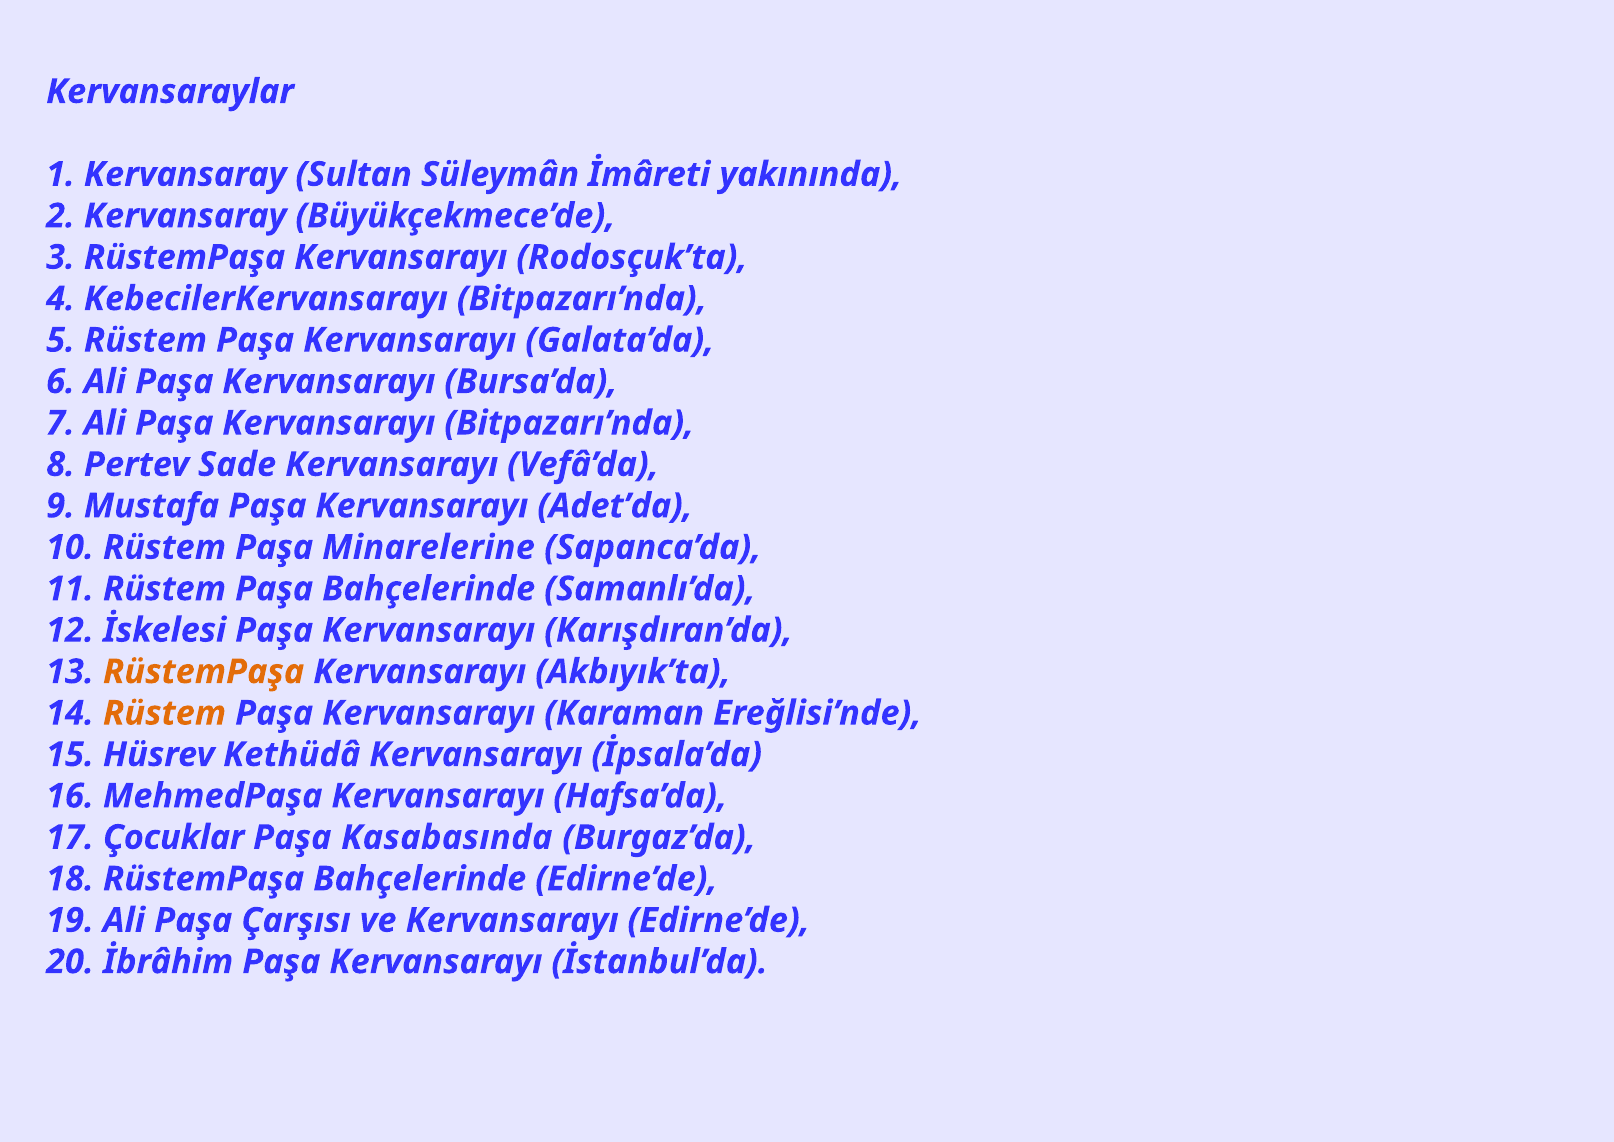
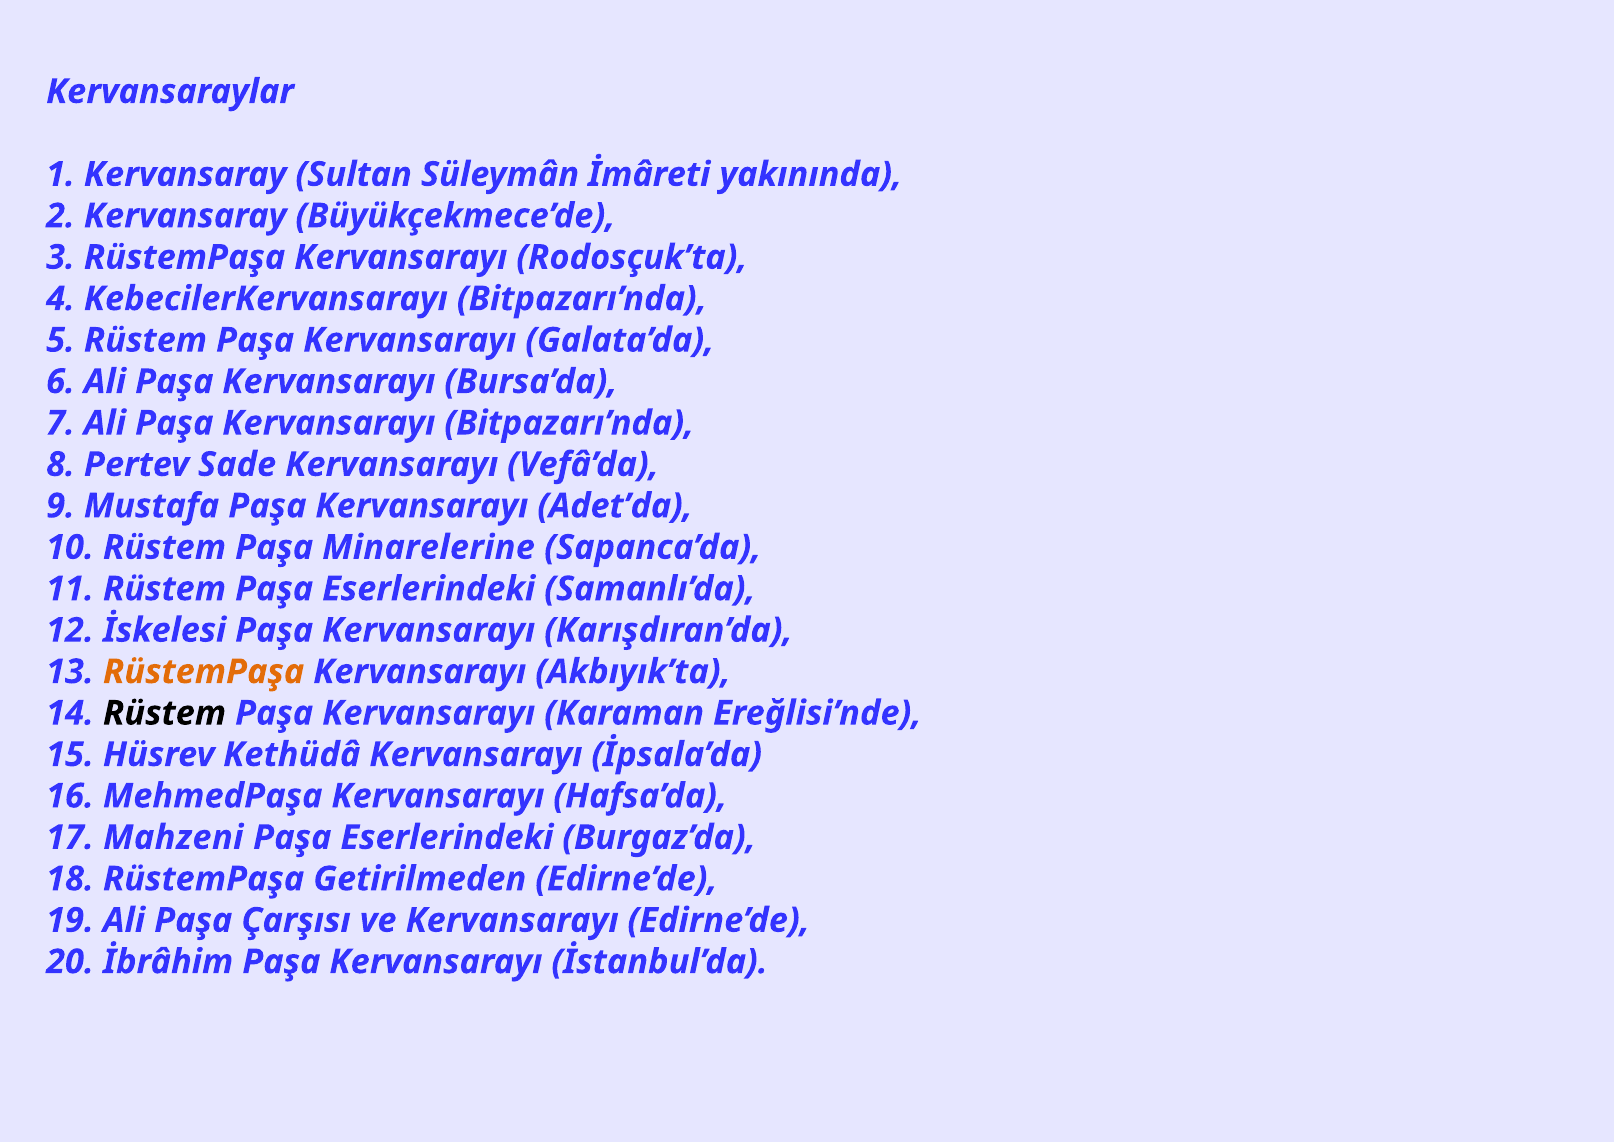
Rüstem Paşa Bahçelerinde: Bahçelerinde -> Eserlerindeki (429, 588)
Rüstem colour: orange -> black (164, 713)
Çocuklar: Çocuklar -> Mahzeni (173, 837)
Kasabasında: Kasabasında -> Eserlerindeki (447, 837)
RüstemPaşa Bahçelerinde: Bahçelerinde -> Getirilmeden (420, 878)
